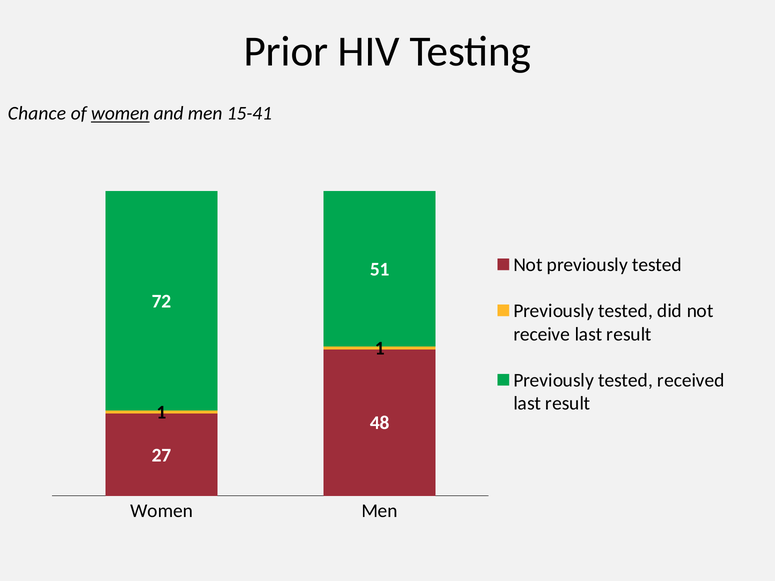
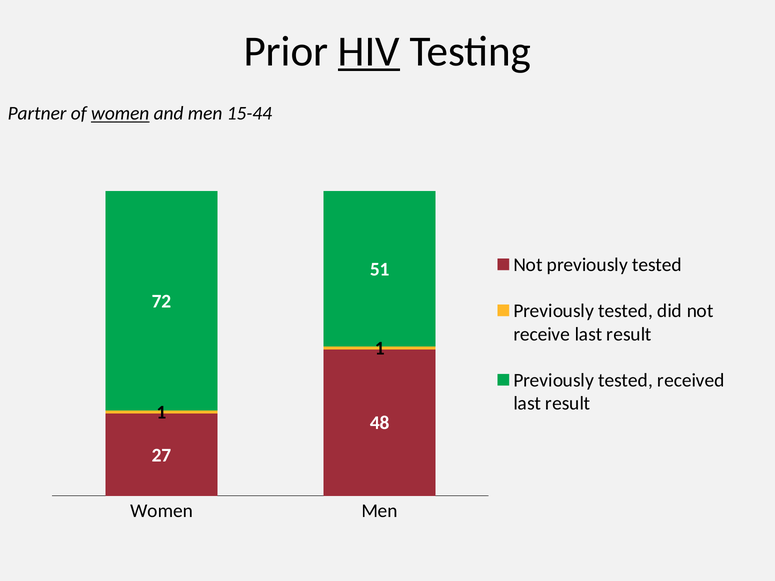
HIV underline: none -> present (369, 51)
Chance: Chance -> Partner (37, 114)
15-41: 15-41 -> 15-44 (249, 114)
